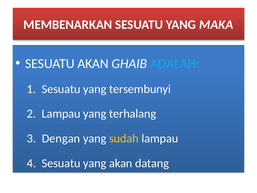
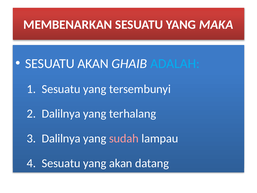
Lampau: Lampau -> Dalilnya (61, 114)
Dengan: Dengan -> Dalilnya (61, 138)
sudah colour: yellow -> pink (124, 138)
